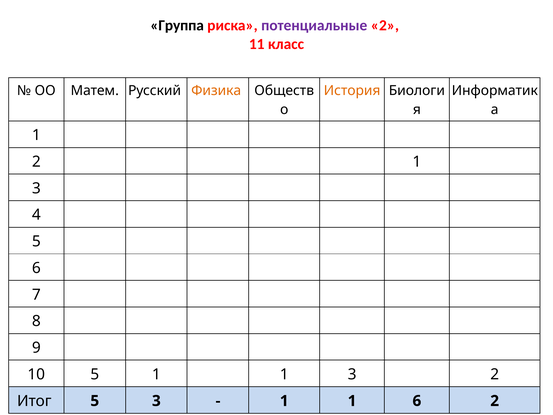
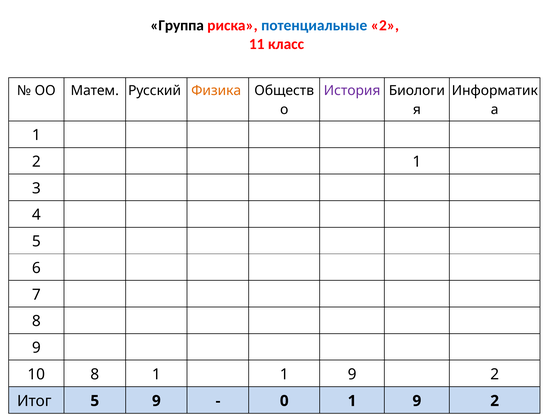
потенциальные colour: purple -> blue (314, 25)
История colour: orange -> purple (352, 91)
10 5: 5 -> 8 (95, 374)
1 1 3: 3 -> 9 (352, 374)
5 3: 3 -> 9 (156, 401)
1: 1 -> 0 (284, 401)
6: 6 -> 9 (417, 401)
